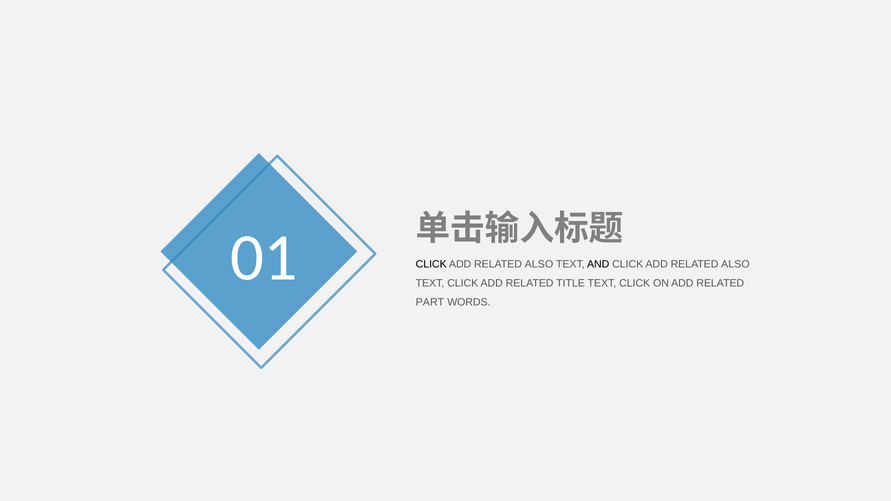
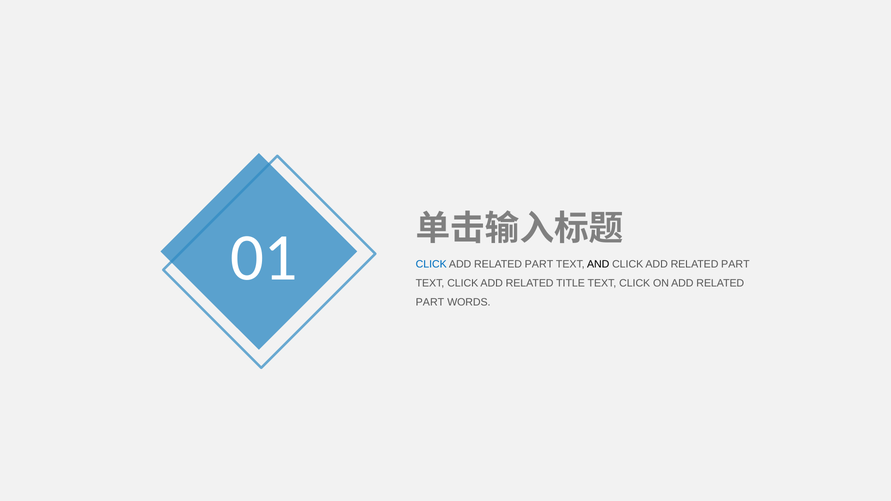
CLICK colour: black -> blue (431, 264)
ALSO: ALSO -> PART (539, 264)
ALSO: ALSO -> PART (735, 264)
